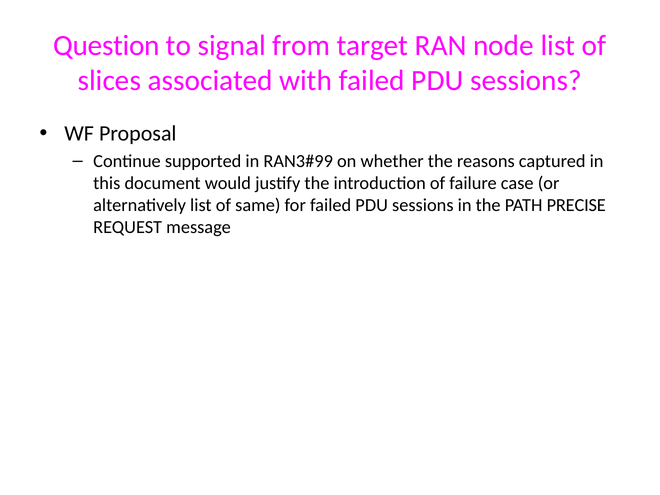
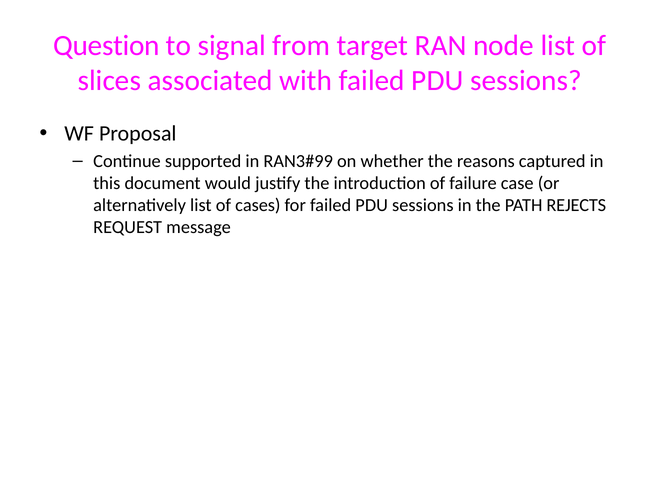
same: same -> cases (258, 205)
PRECISE: PRECISE -> REJECTS (576, 205)
